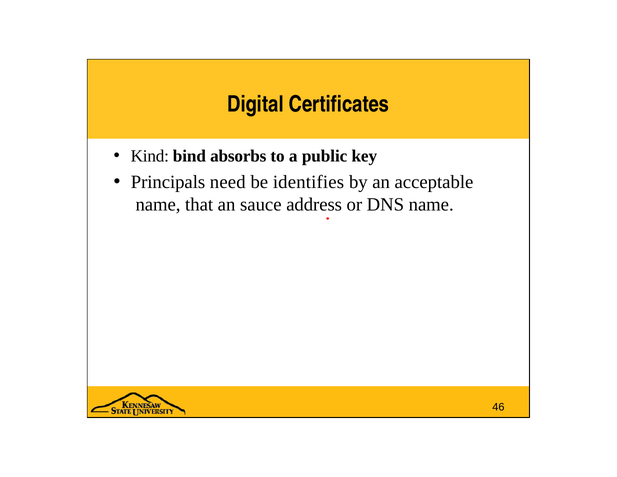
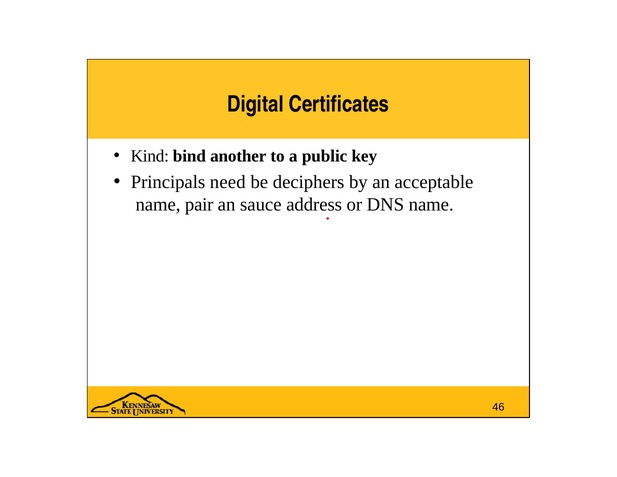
absorbs: absorbs -> another (238, 156)
identifies: identifies -> deciphers (309, 182)
that: that -> pair (199, 204)
